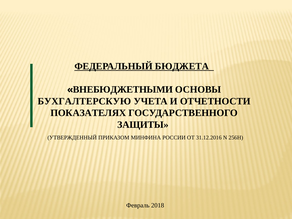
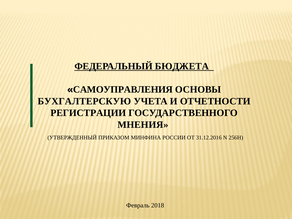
ВНЕБЮДЖЕТНЫМИ: ВНЕБЮДЖЕТНЫМИ -> САМОУПРАВЛЕНИЯ (123, 90)
ПОКАЗАТЕЛЯХ: ПОКАЗАТЕЛЯХ -> РЕГИСТРАЦИИ (88, 113)
ЗАЩИТЫ: ЗАЩИТЫ -> МНЕНИЯ (143, 125)
